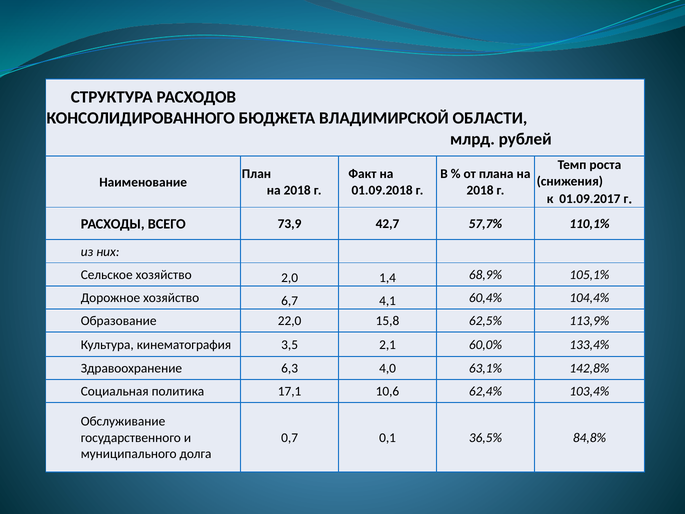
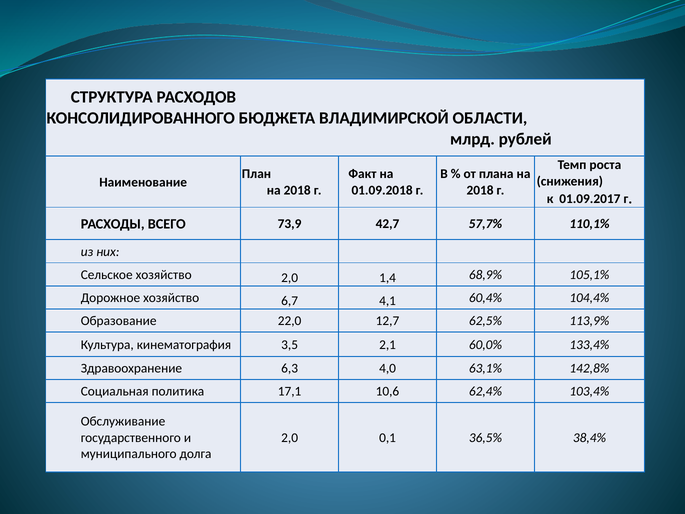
15,8: 15,8 -> 12,7 (387, 321)
0,7: 0,7 -> 2,0 (290, 438)
84,8%: 84,8% -> 38,4% (589, 438)
